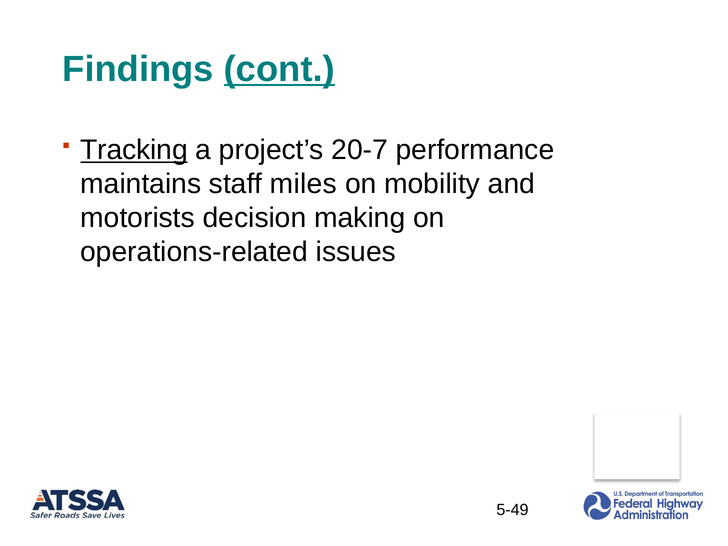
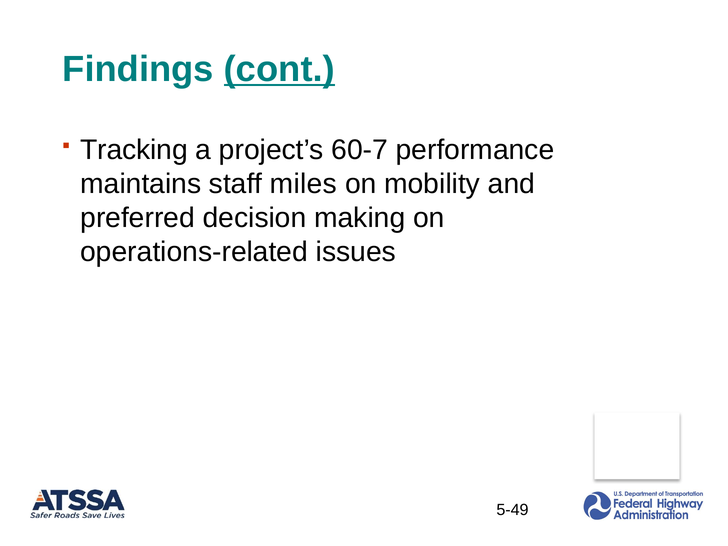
Tracking underline: present -> none (134, 150)
20-7: 20-7 -> 60-7 (360, 150)
motorists: motorists -> preferred (138, 218)
